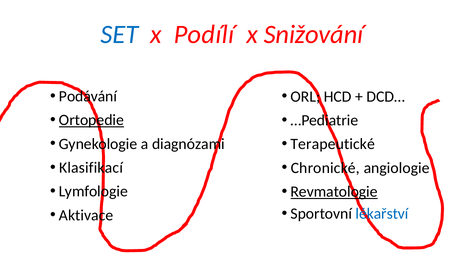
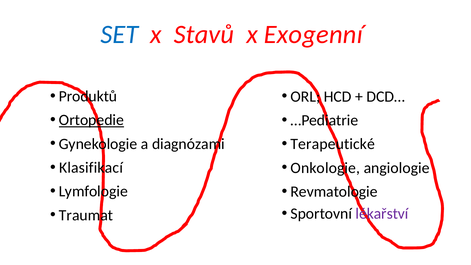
Podílí: Podílí -> Stavů (204, 35)
Snižování: Snižování -> Exogenní (313, 35)
Podávání: Podávání -> Produktů (88, 96)
Chronické: Chronické -> Onkologie (325, 168)
Revmatologie underline: present -> none (334, 192)
lékařství colour: blue -> purple (382, 214)
Aktivace: Aktivace -> Traumat (86, 215)
